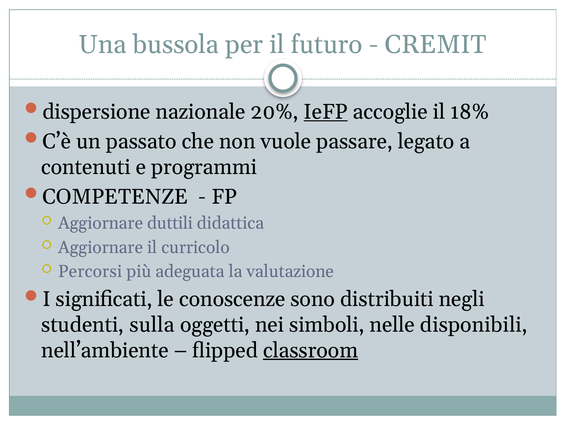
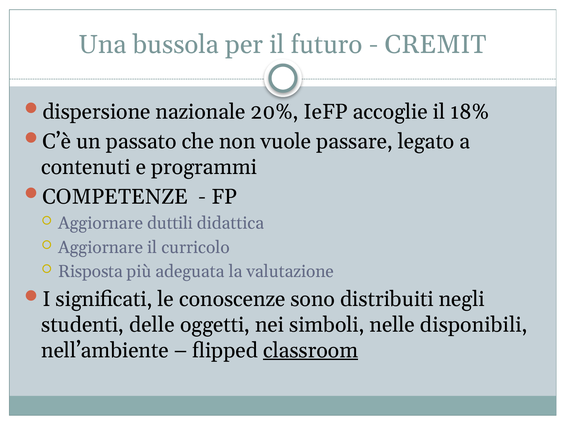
IeFP underline: present -> none (326, 112)
Percorsi: Percorsi -> Risposta (90, 271)
sulla: sulla -> delle (152, 324)
